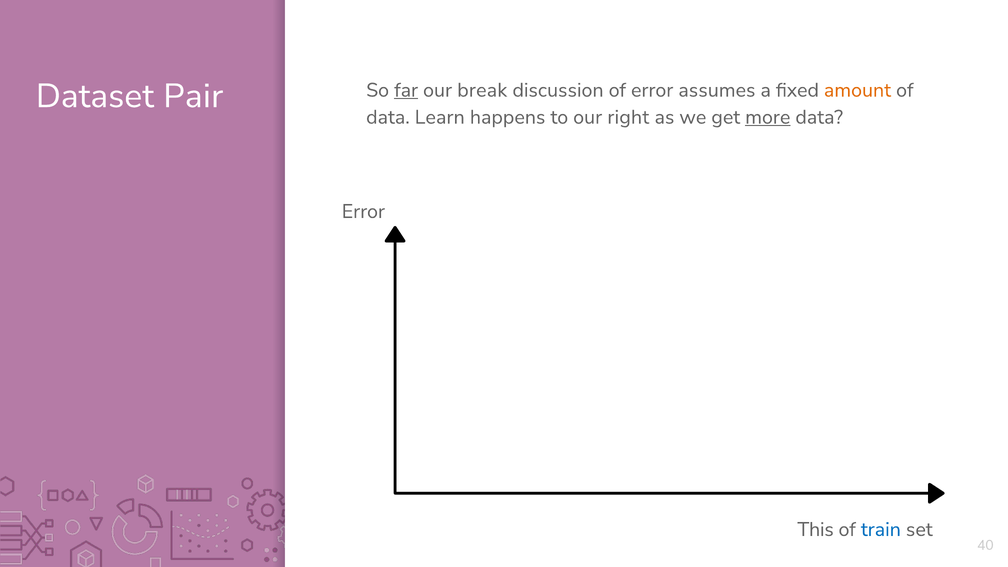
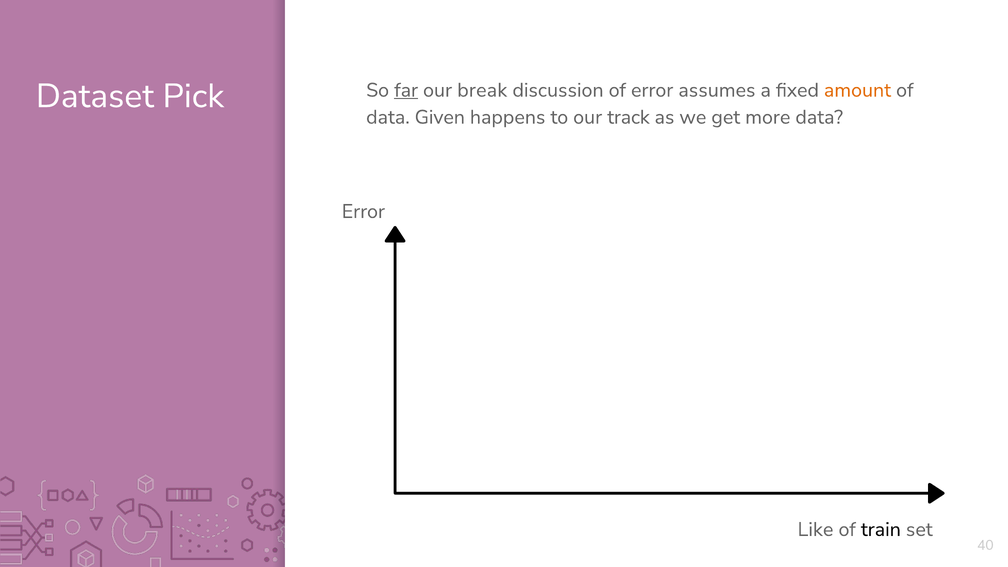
Pair: Pair -> Pick (193, 96)
Learn: Learn -> Given (440, 117)
right: right -> track (628, 117)
more underline: present -> none (768, 117)
This: This -> Like (815, 529)
train colour: blue -> black (881, 529)
